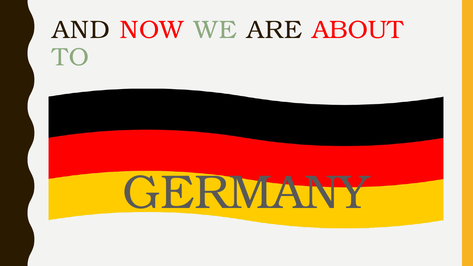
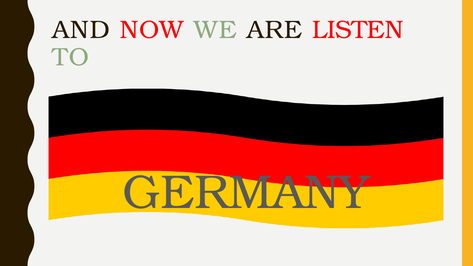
ABOUT: ABOUT -> LISTEN (358, 30)
